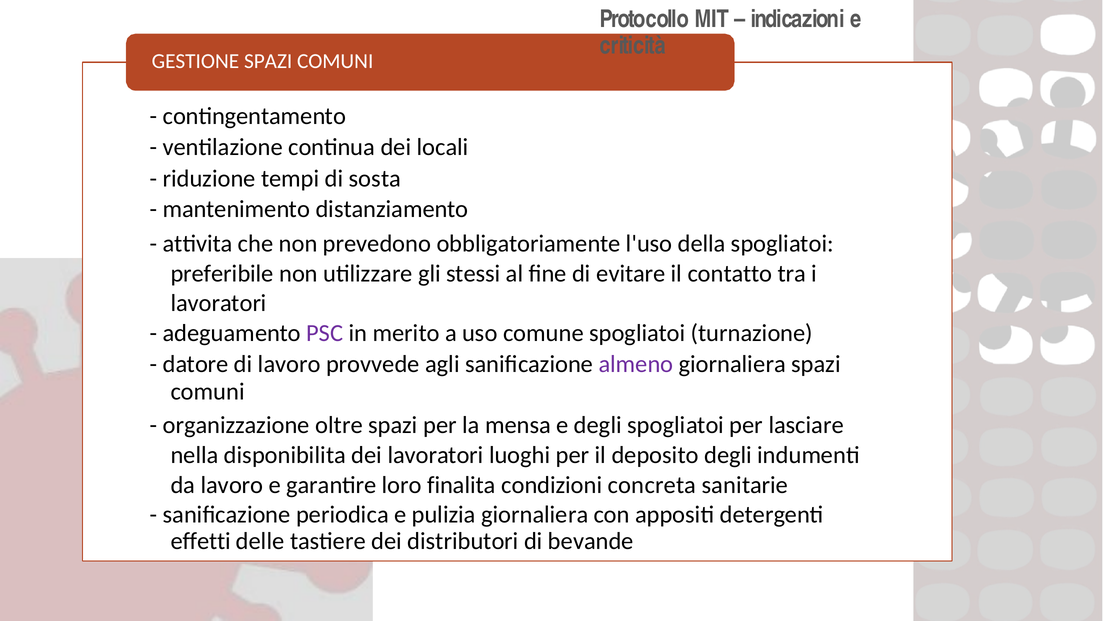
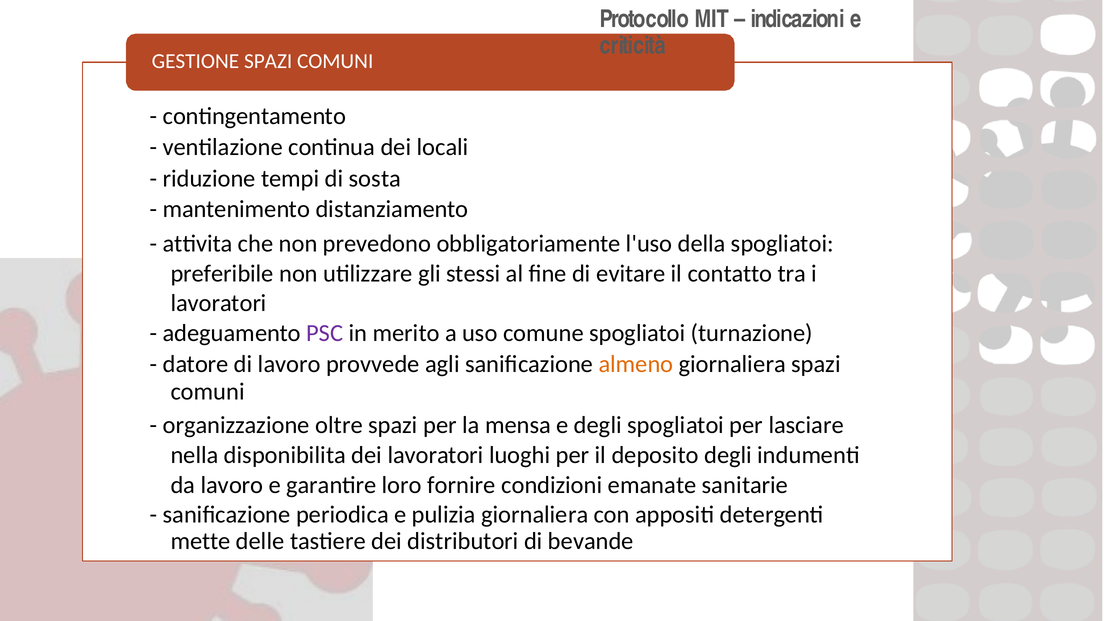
almeno colour: purple -> orange (636, 364)
finalita: finalita -> fornire (461, 485)
concreta: concreta -> emanate (652, 485)
effetti: effetti -> mette (201, 541)
